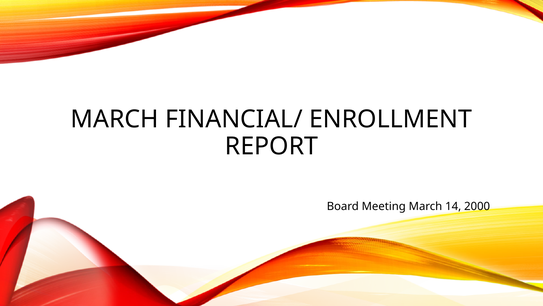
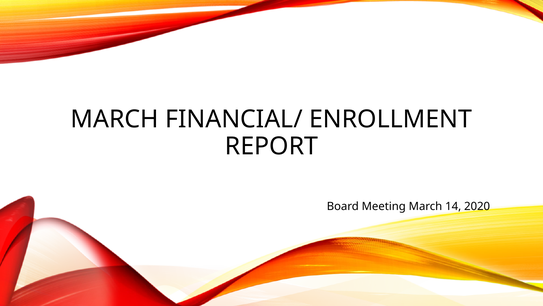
2000: 2000 -> 2020 (477, 206)
